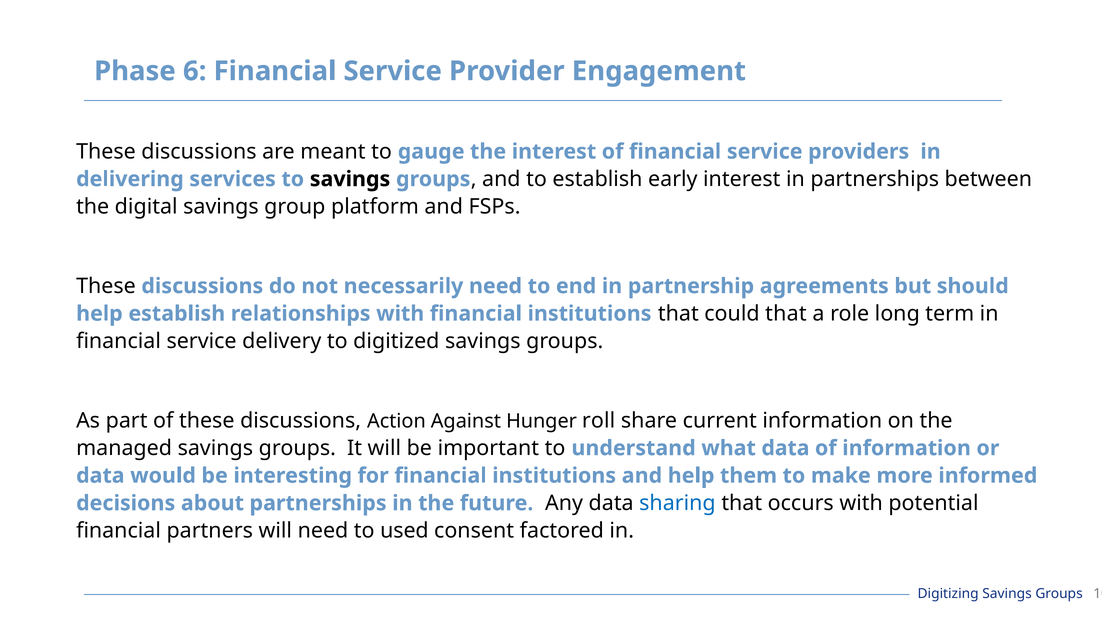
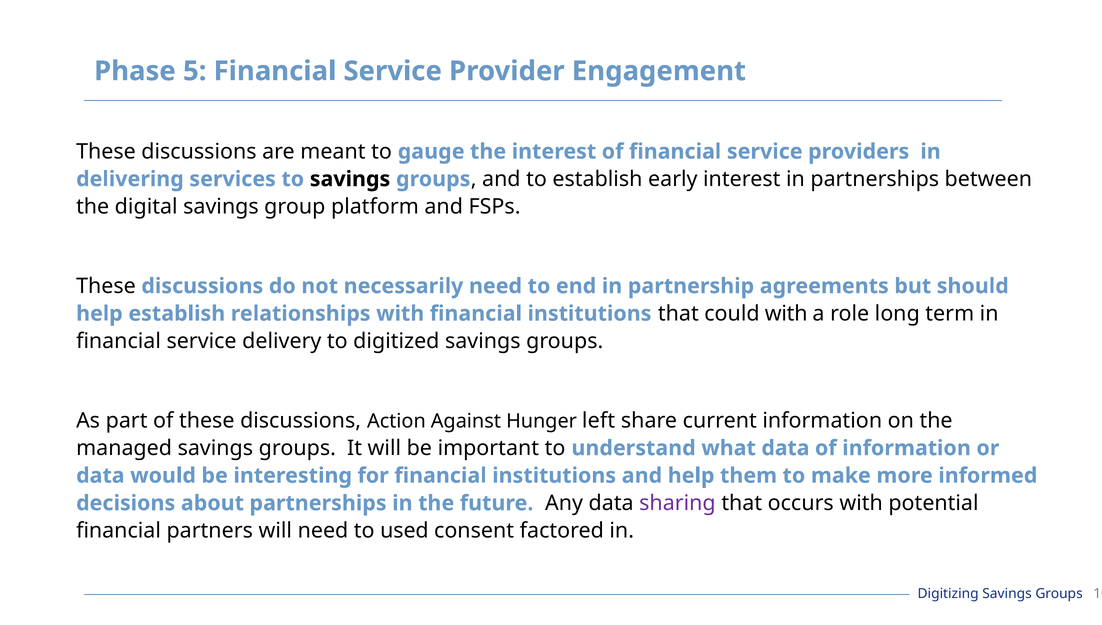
6: 6 -> 5 (195, 71)
could that: that -> with (786, 314)
roll: roll -> left (599, 421)
sharing colour: blue -> purple (677, 503)
